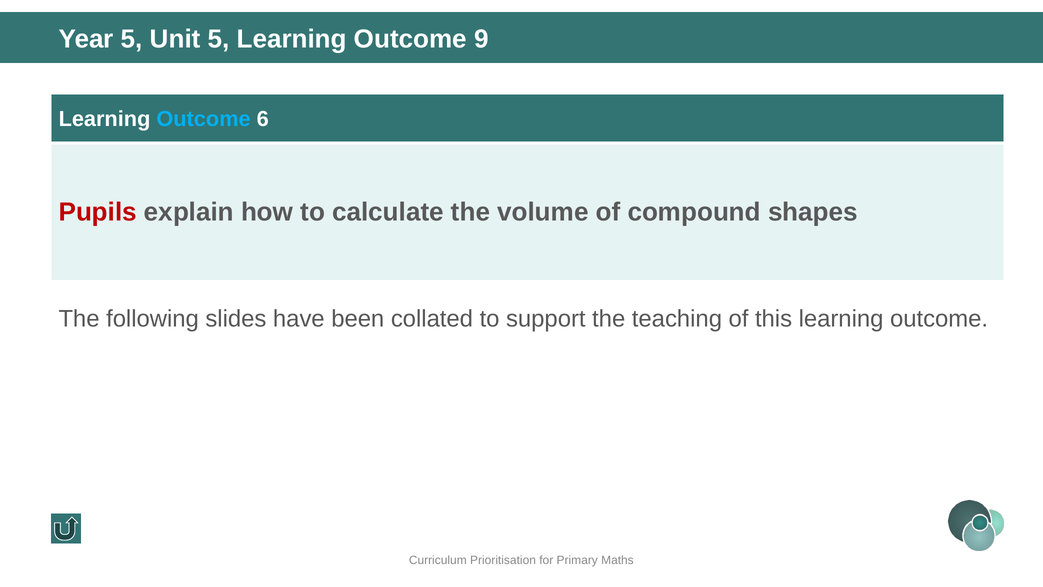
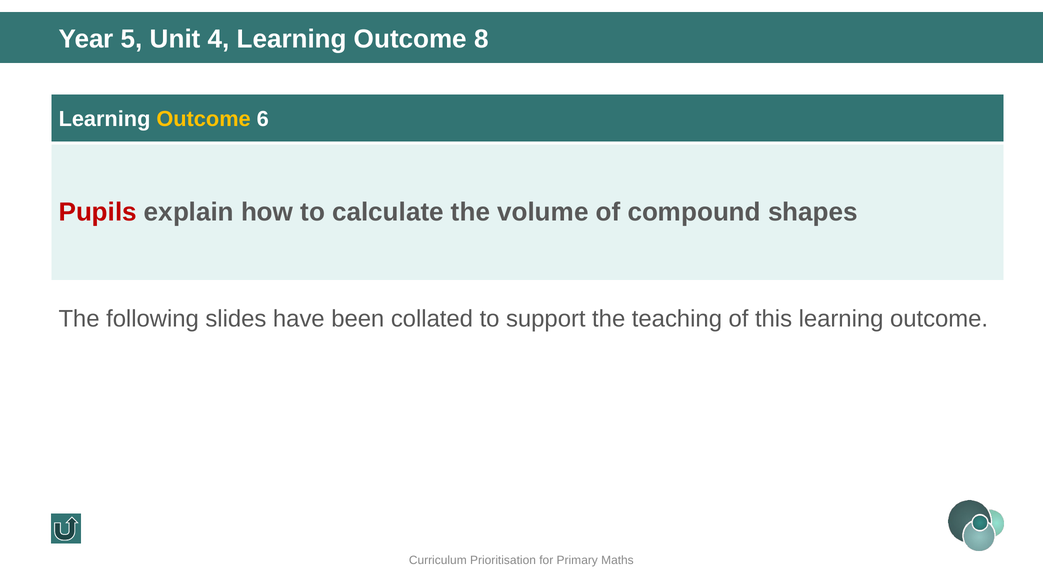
Unit 5: 5 -> 4 (219, 39)
9: 9 -> 8 (481, 39)
Outcome colour: light blue -> yellow (204, 119)
